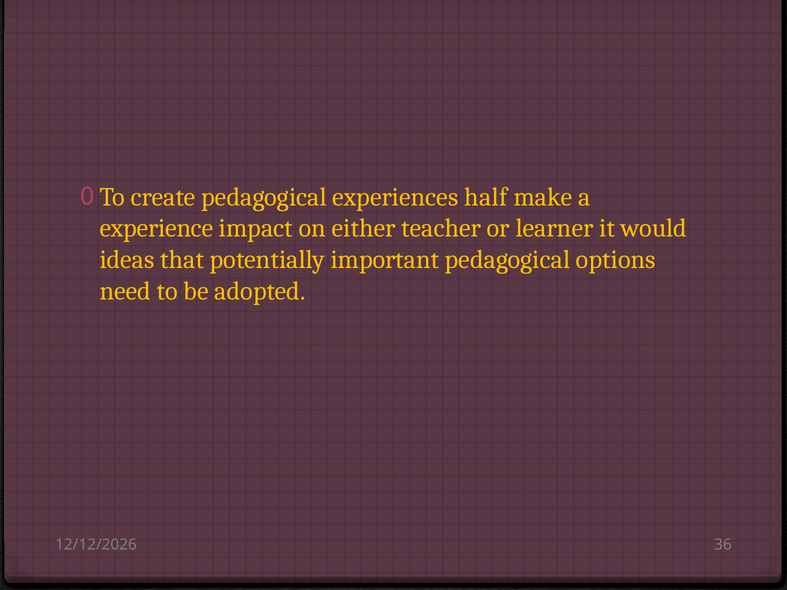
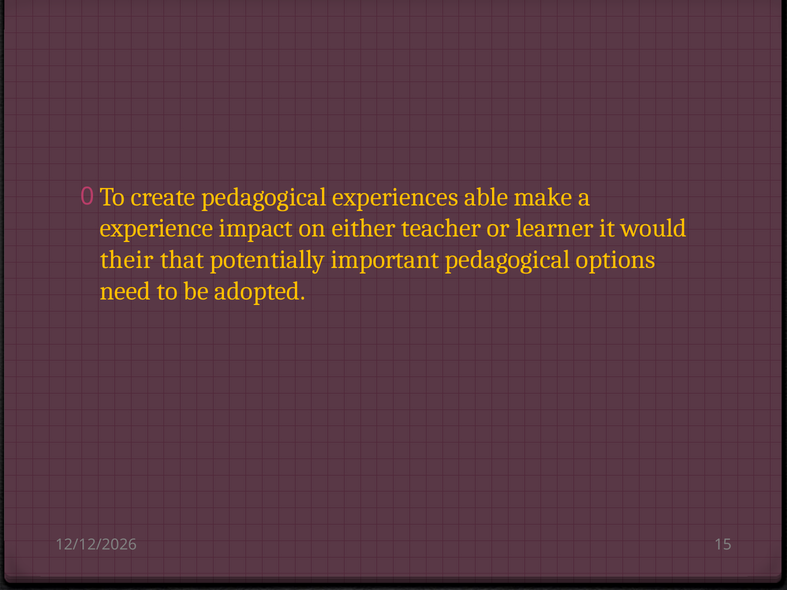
half: half -> able (486, 197)
ideas: ideas -> their (127, 260)
36: 36 -> 15 (723, 545)
